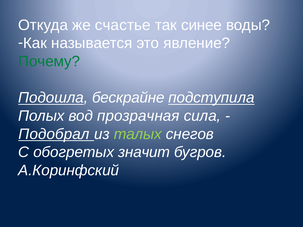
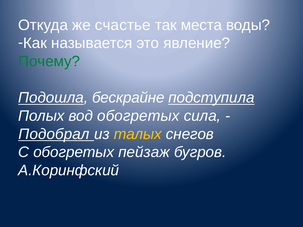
синее: синее -> места (201, 25)
вод прозрачная: прозрачная -> обогретых (138, 116)
талых colour: light green -> yellow (138, 134)
значит: значит -> пейзаж (144, 152)
